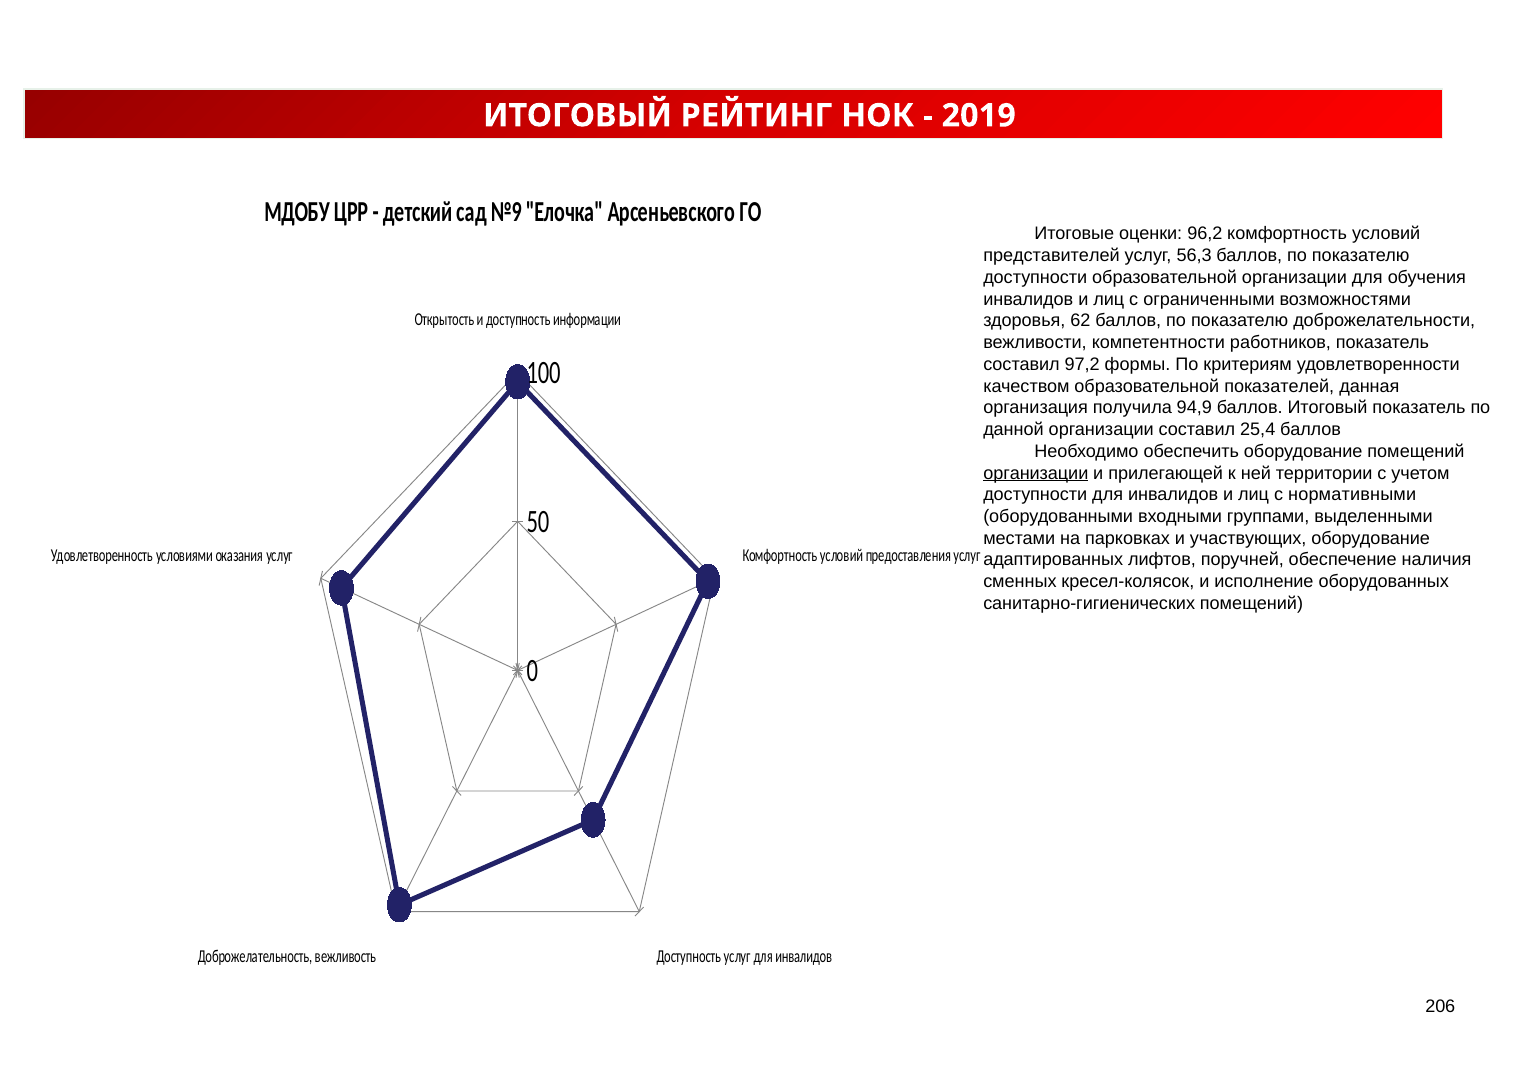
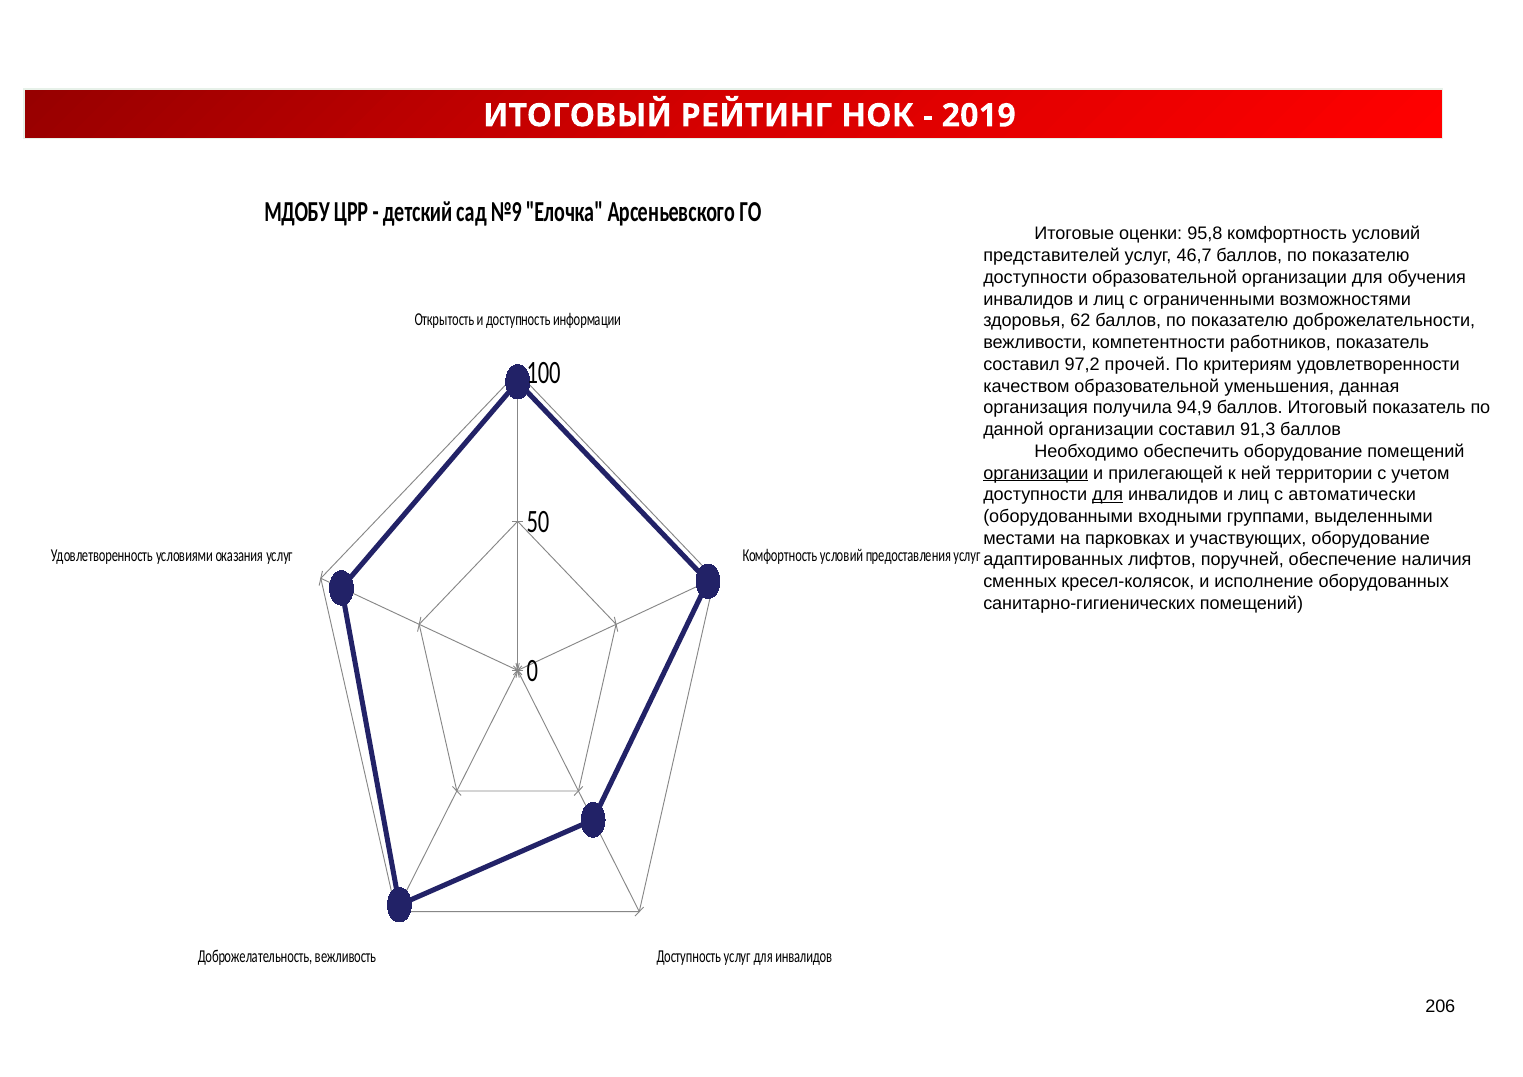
96,2: 96,2 -> 95,8 (1205, 234)
56,3: 56,3 -> 46,7 (1194, 256)
формы: формы -> прочей (1137, 364)
показателей: показателей -> уменьшения (1279, 386)
25,4: 25,4 -> 91,3 (1258, 430)
для underline: none -> present (1108, 495)
нормативными: нормативными -> автоматически (1352, 495)
